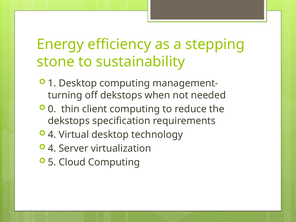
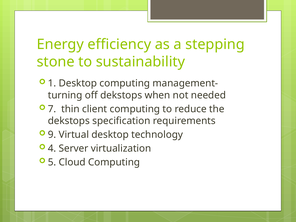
0: 0 -> 7 (52, 109)
4: 4 -> 9 (52, 135)
